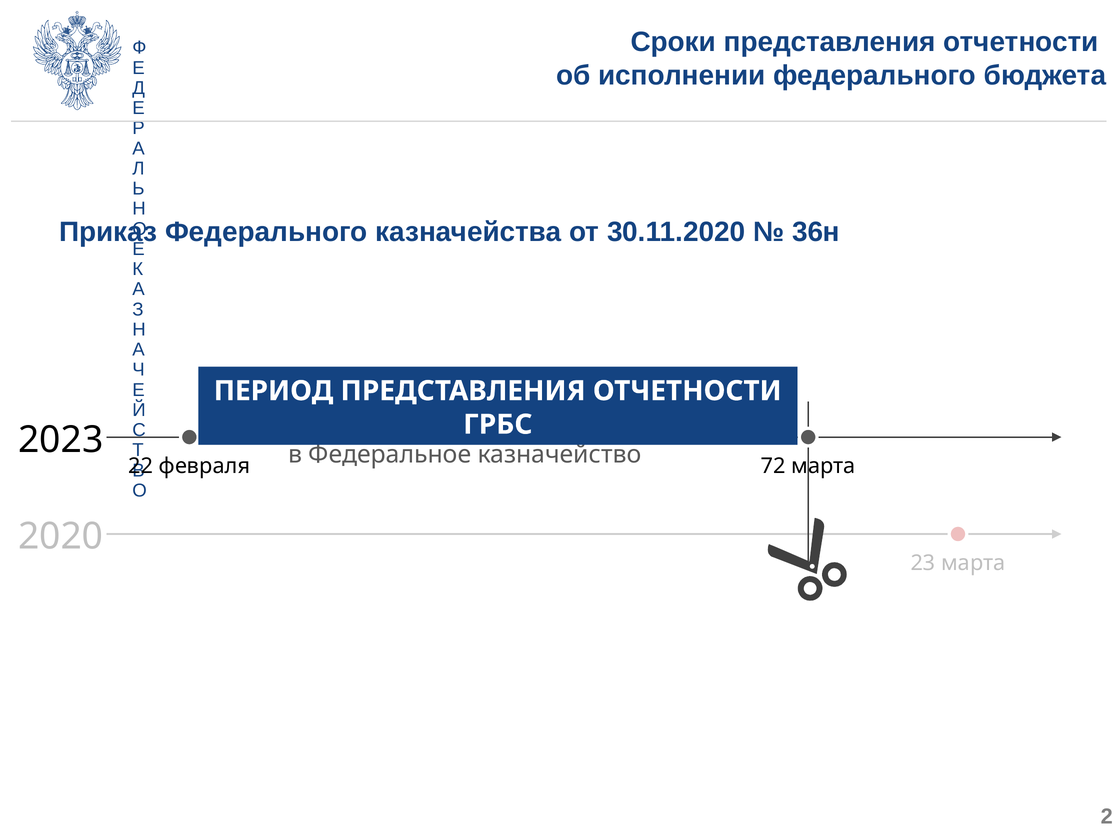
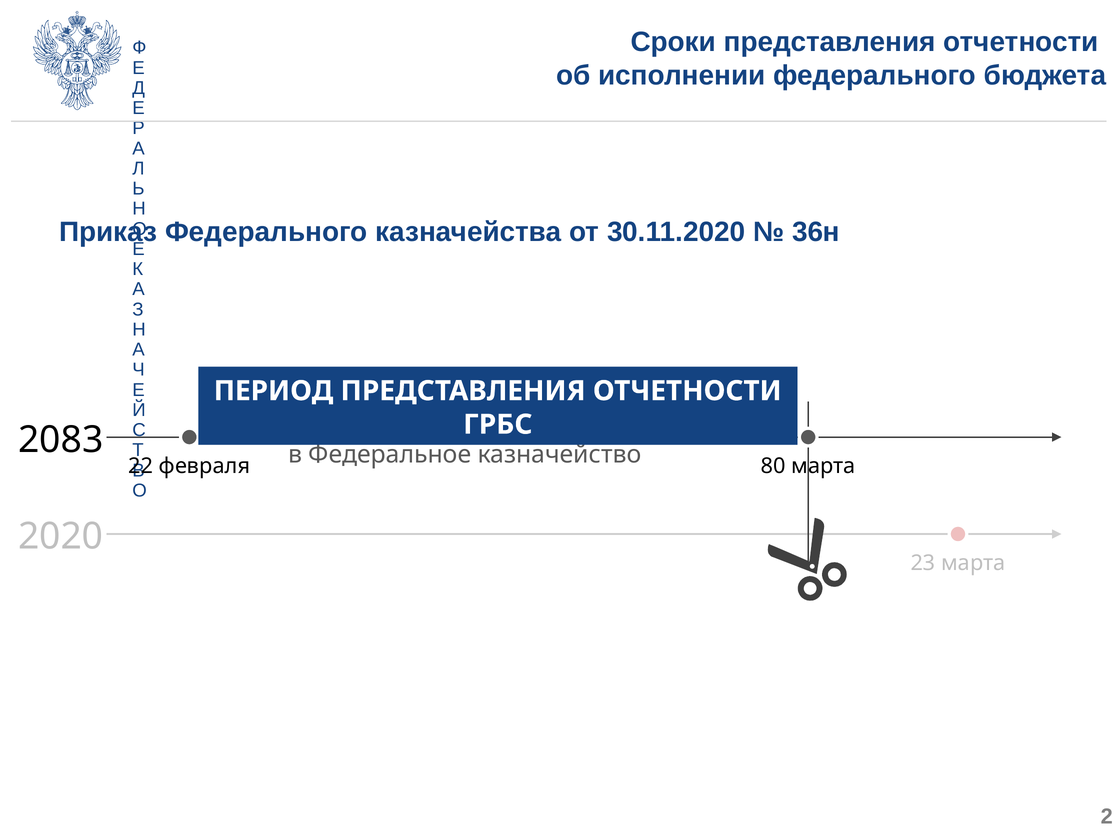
2023: 2023 -> 2083 (61, 440)
72: 72 -> 80 (773, 466)
